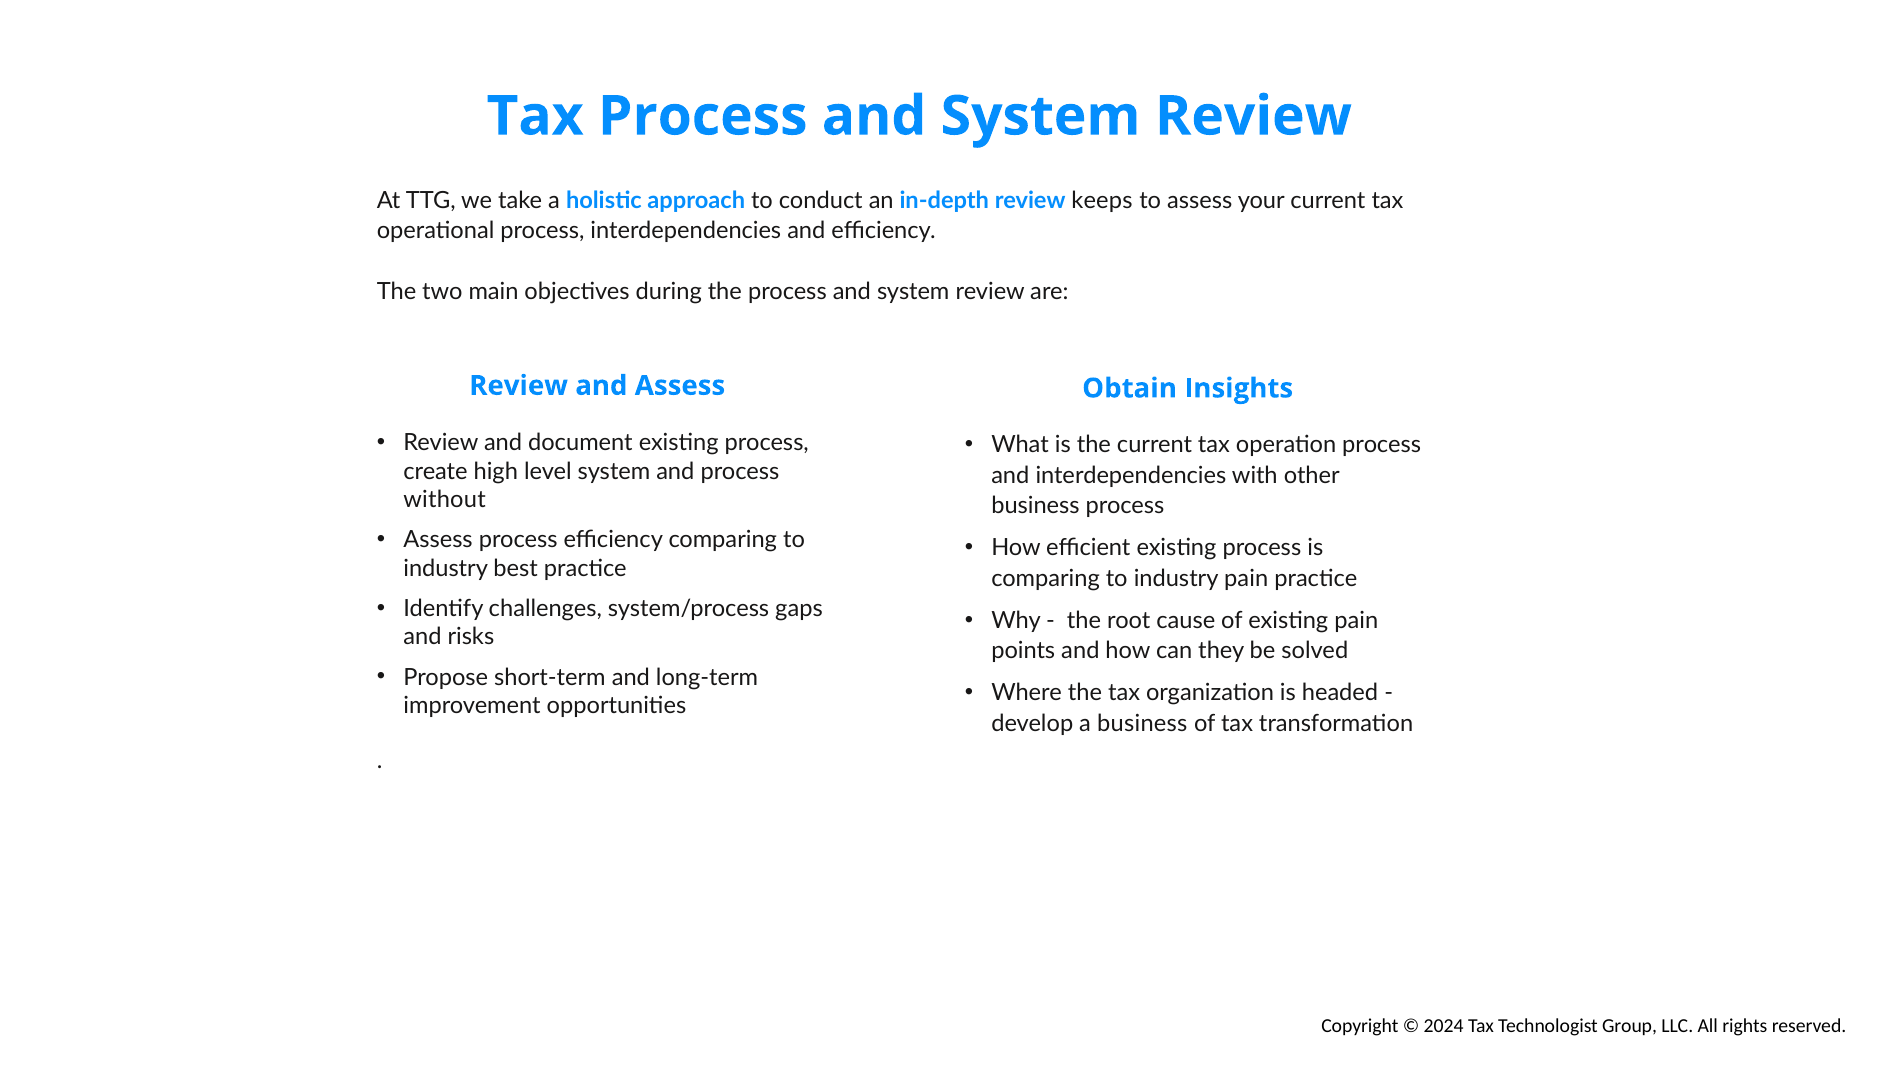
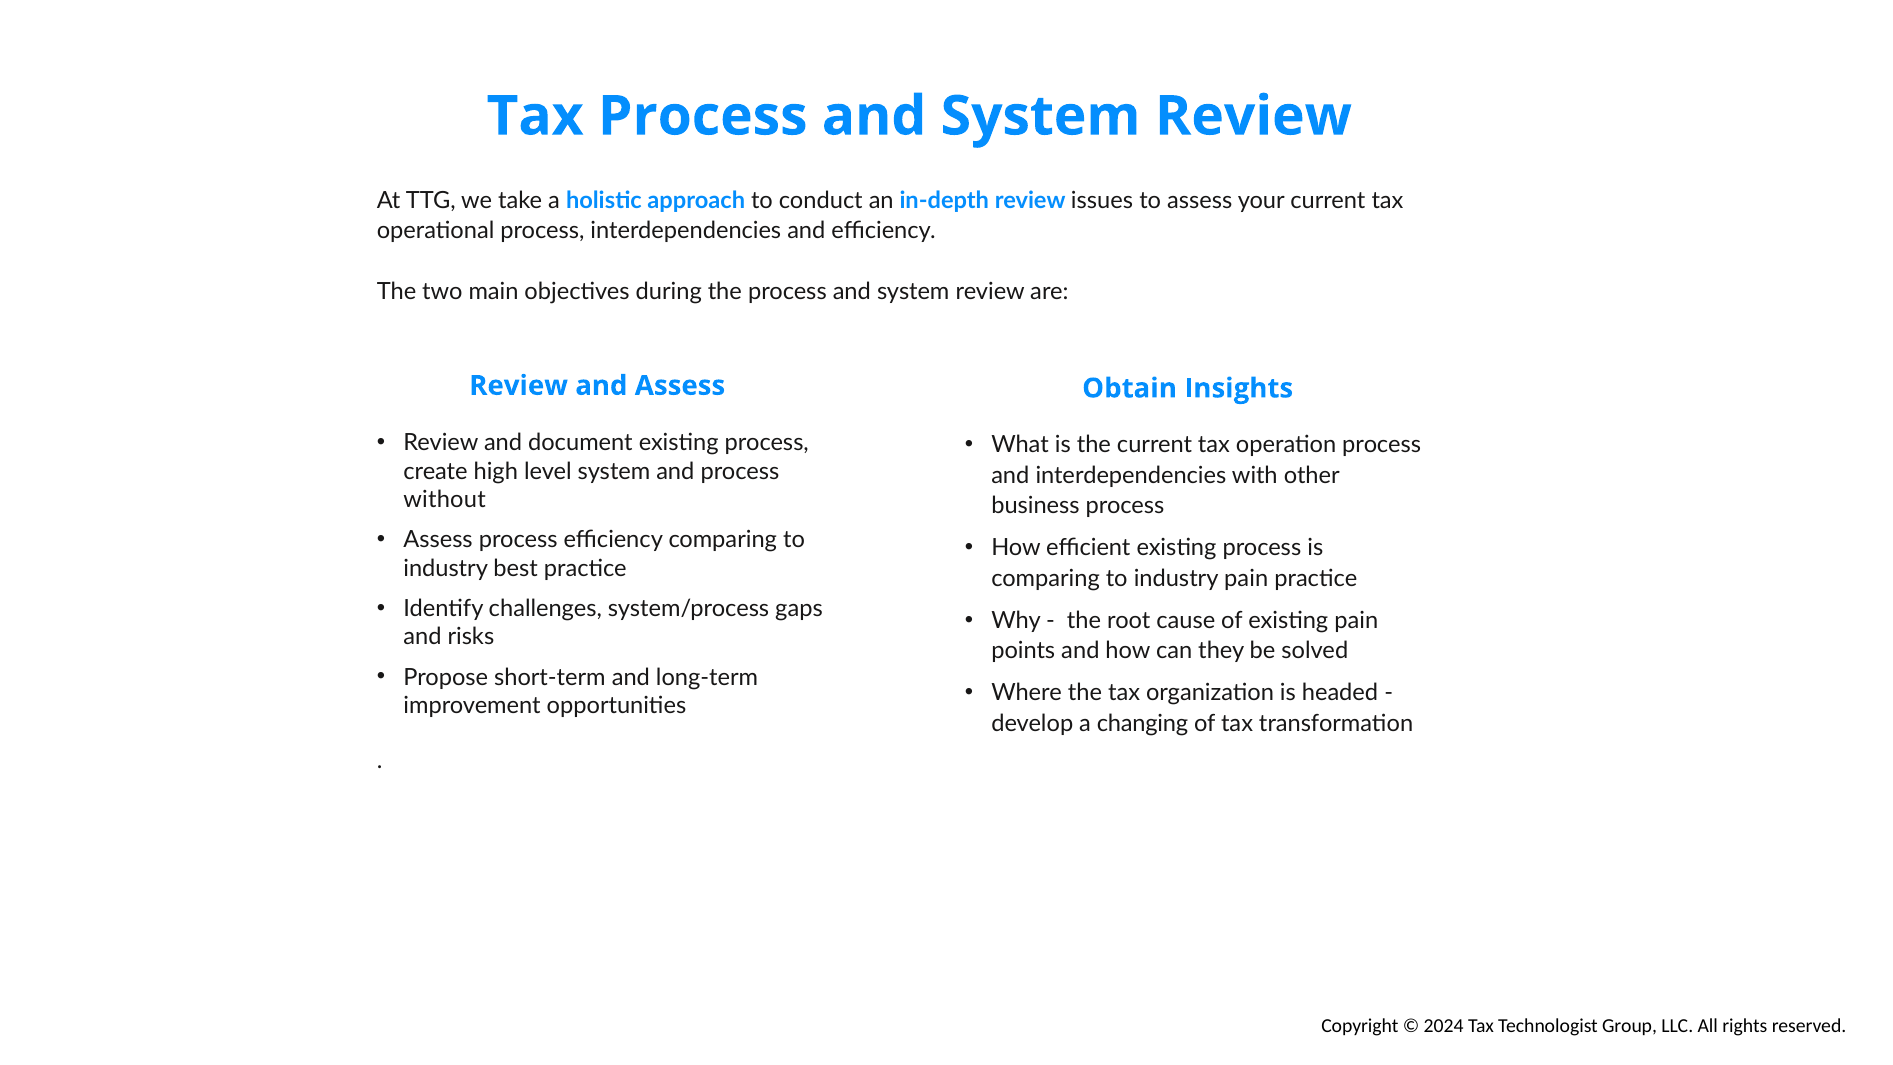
keeps: keeps -> issues (1102, 200)
a business: business -> changing (1143, 723)
